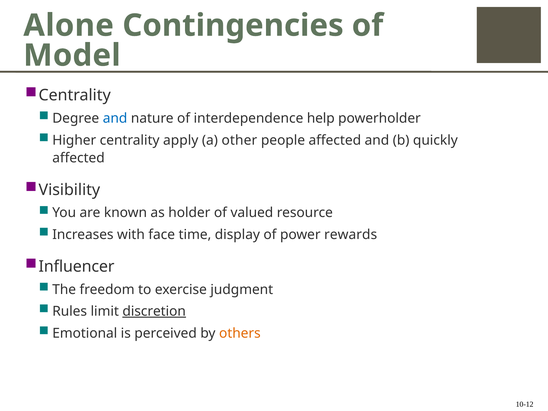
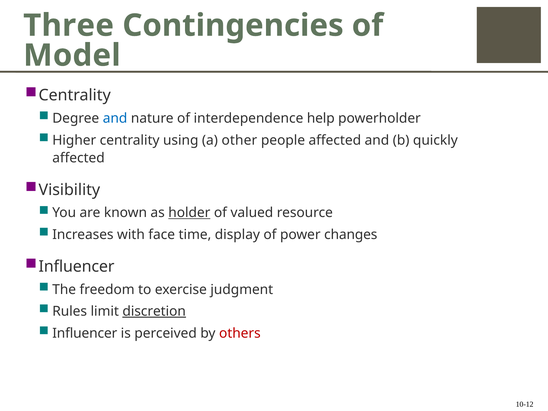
Alone: Alone -> Three (69, 25)
apply: apply -> using (181, 140)
holder underline: none -> present (189, 213)
rewards: rewards -> changes (351, 235)
Emotional: Emotional -> Influencer (85, 333)
others colour: orange -> red (240, 333)
